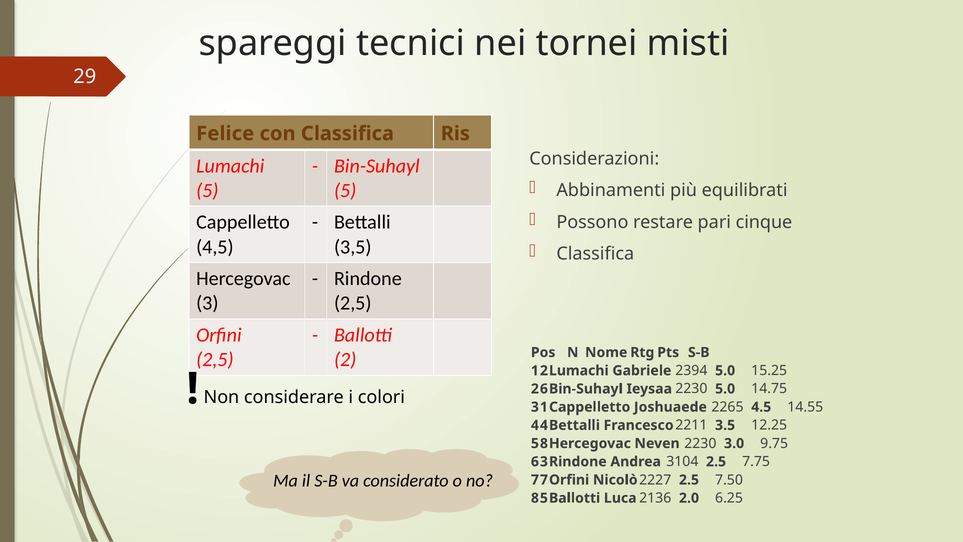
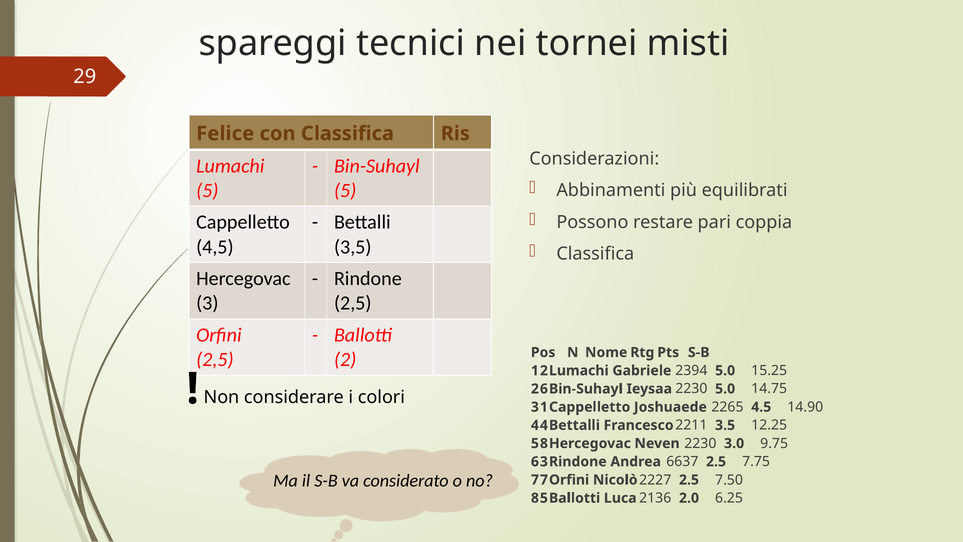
cinque: cinque -> coppia (764, 222)
14.55: 14.55 -> 14.90 (805, 407)
3104: 3104 -> 6637 (682, 461)
